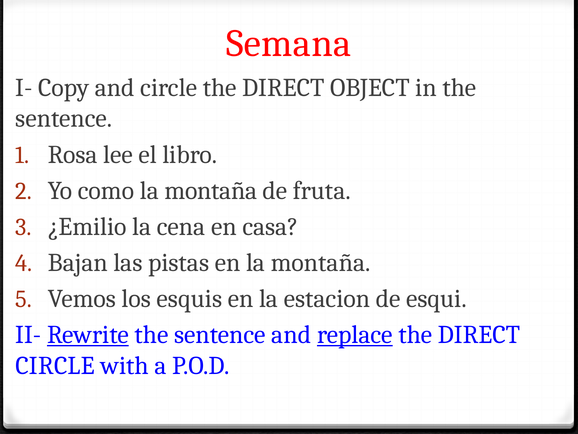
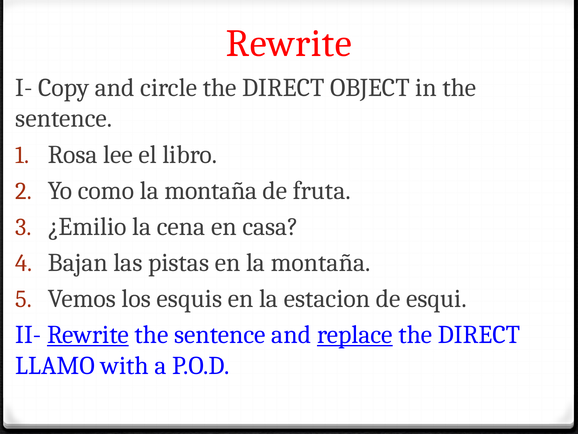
Semana: Semana -> Rewrite (289, 43)
CIRCLE: CIRCLE -> LLAMO (55, 365)
